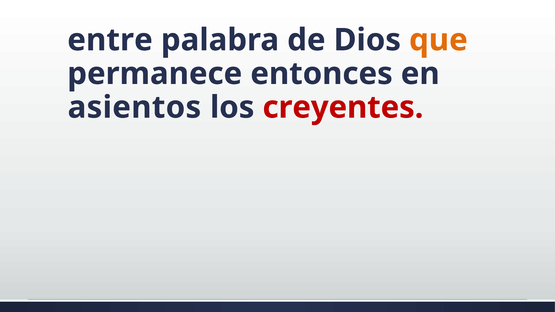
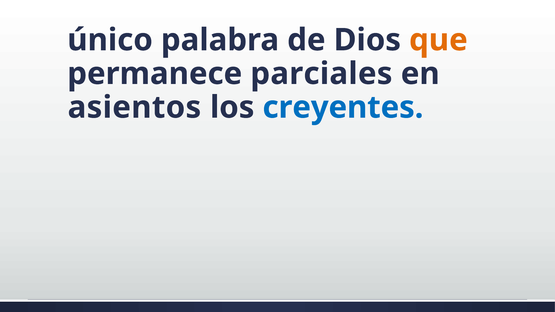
entre: entre -> único (110, 40)
entonces: entonces -> parciales (321, 74)
creyentes colour: red -> blue (343, 107)
